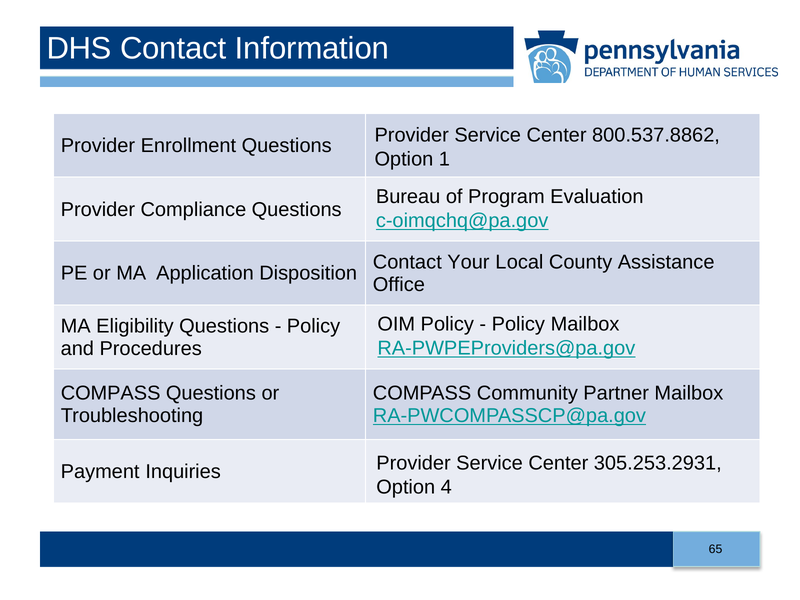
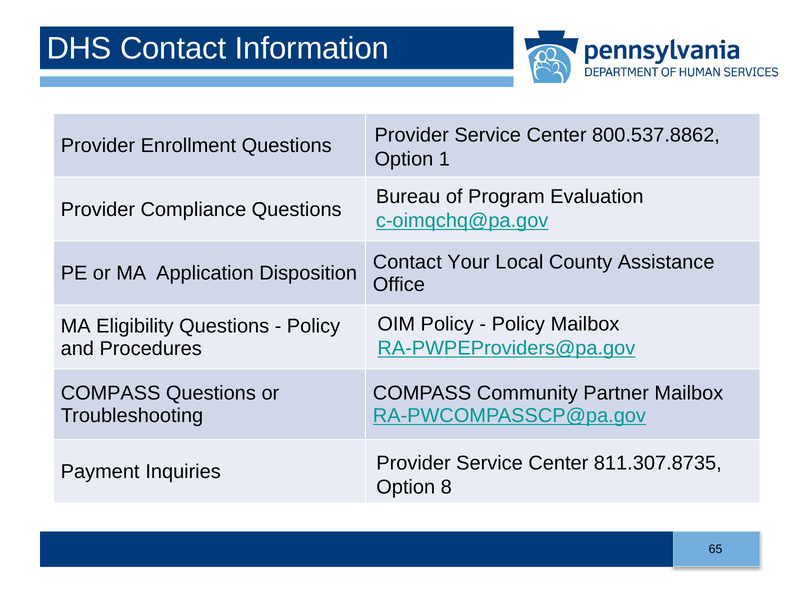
305.253.2931: 305.253.2931 -> 811.307.8735 (658, 463)
4: 4 -> 8 (446, 487)
